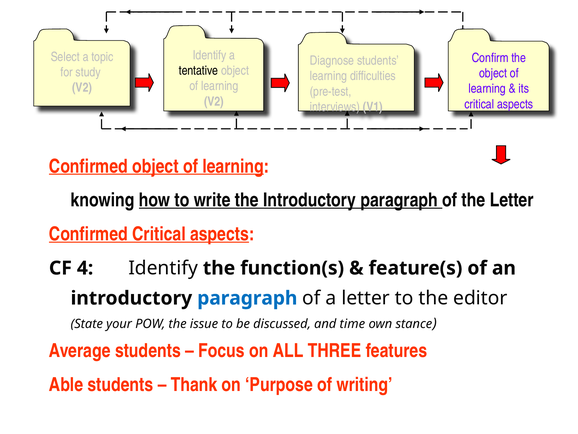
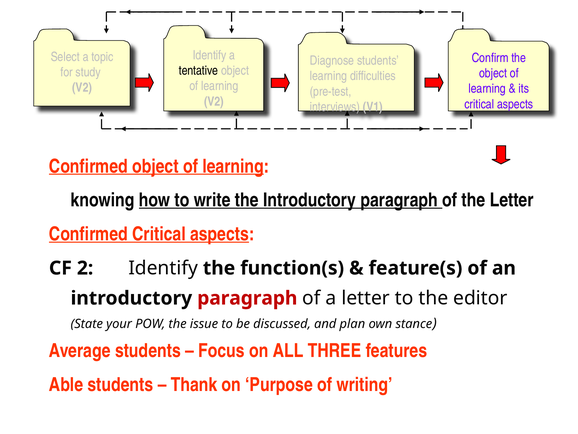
4: 4 -> 2 (85, 268)
paragraph colour: blue -> red (247, 298)
time: time -> plan (352, 323)
